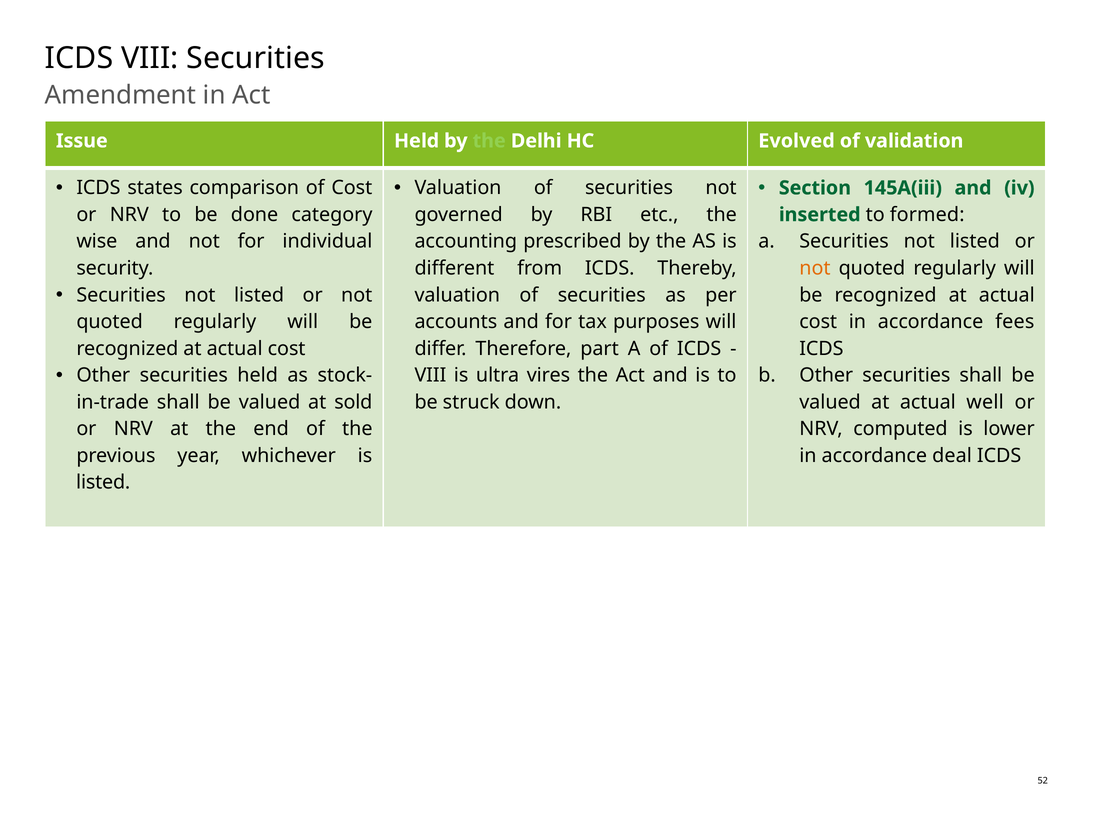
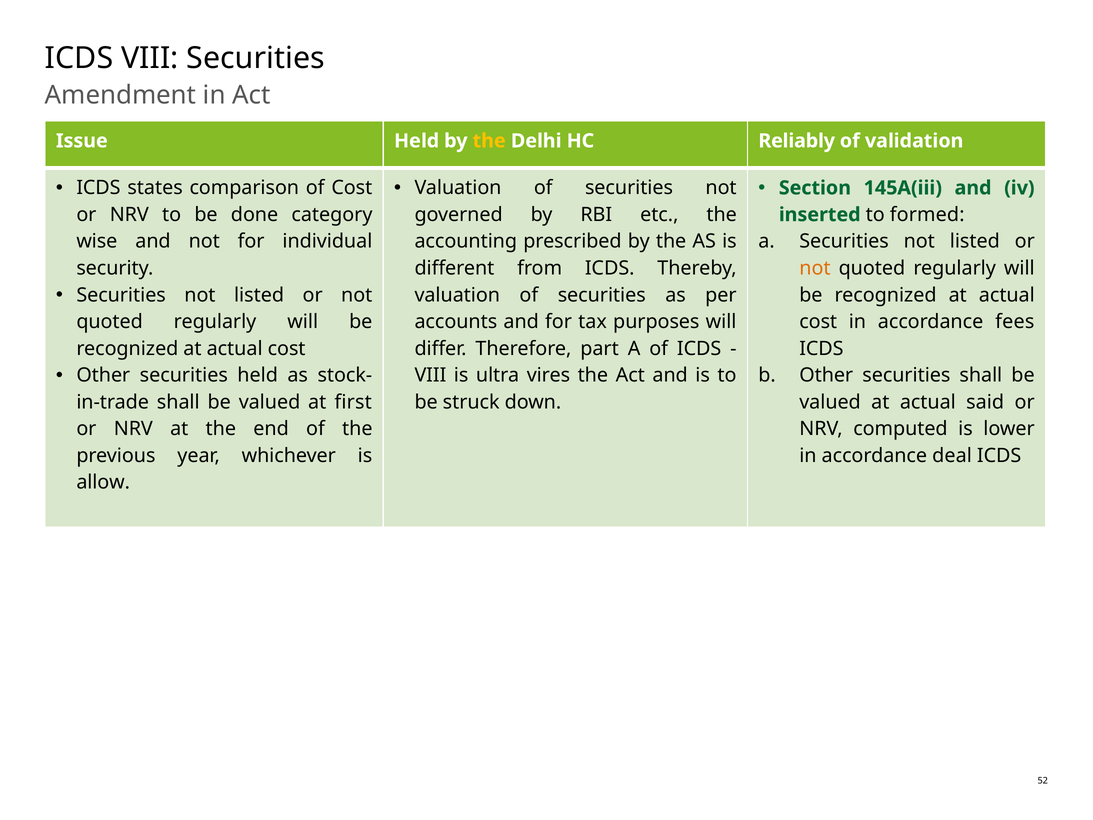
the colour: light green -> yellow (489, 141)
Evolved: Evolved -> Reliably (797, 141)
sold: sold -> first (353, 402)
well: well -> said (985, 402)
listed: listed -> allow (103, 482)
